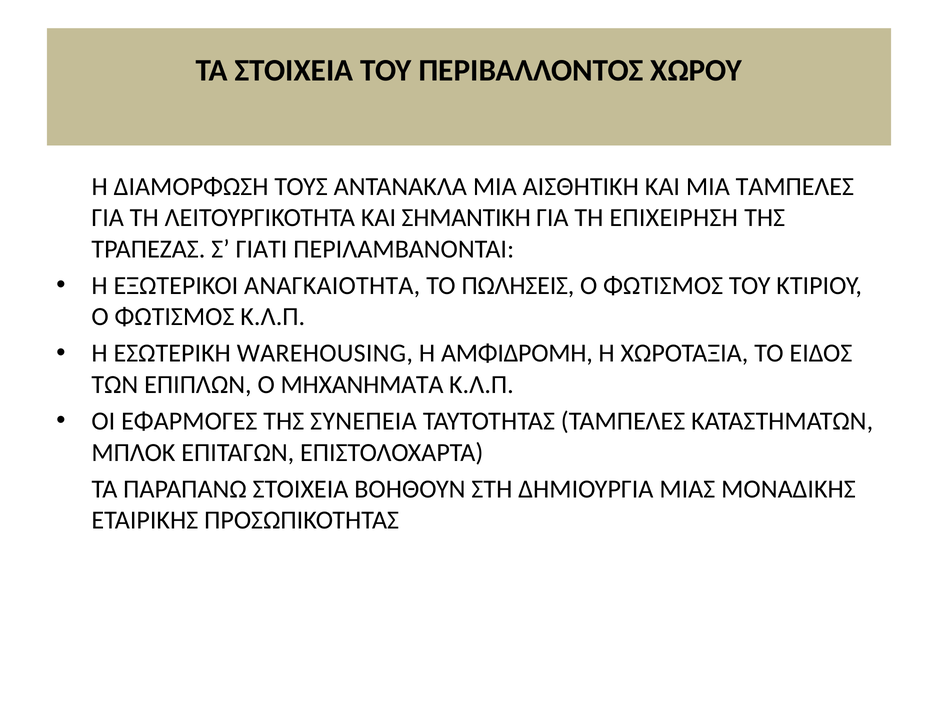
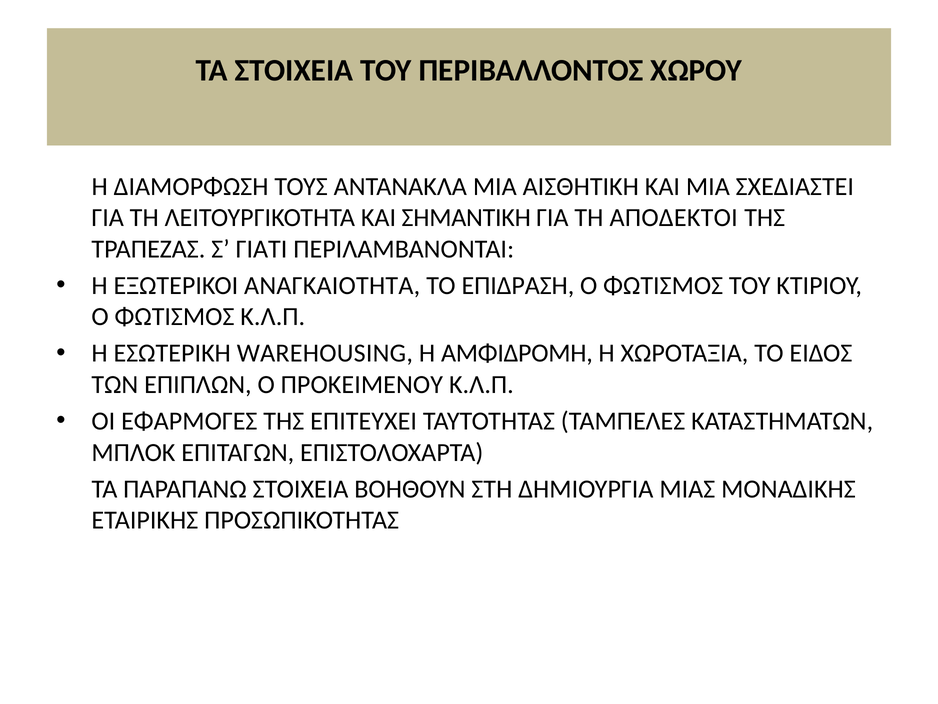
ΜΙΑ ΤΑΜΠΕΛΕΣ: ΤΑΜΠΕΛΕΣ -> ΣΧΕΔΙΑΣΤΕΙ (795, 186)
ΕΠΙΧΕΙΡΗΣΗ: ΕΠΙΧΕΙΡΗΣΗ -> ΑΠΟΔΕΚΤΟΙ (674, 218)
ΠΩΛΗΣΕΙΣ: ΠΩΛΗΣΕΙΣ -> ΕΠΙΔΡΑΣΗ (518, 285)
ΜΗΧΑΝΗΜΑΤΑ: ΜΗΧΑΝΗΜΑΤΑ -> ΠΡΟΚΕΙΜΕΝΟΥ (362, 384)
ΣΥΝΕΠΕΙΑ: ΣΥΝΕΠΕΙΑ -> ΕΠΙΤΕΥΧΕΙ (364, 421)
